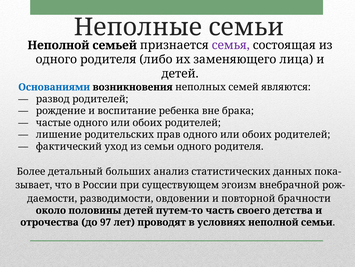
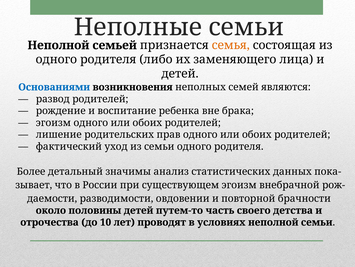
семья colour: purple -> orange (231, 45)
частые: частые -> эгоизм (53, 122)
больших: больших -> значимы (128, 171)
97: 97 -> 10 (106, 222)
